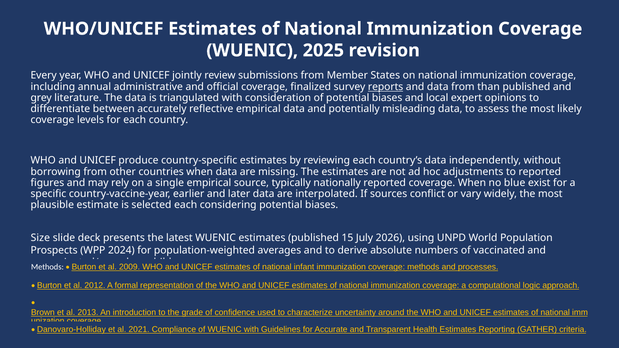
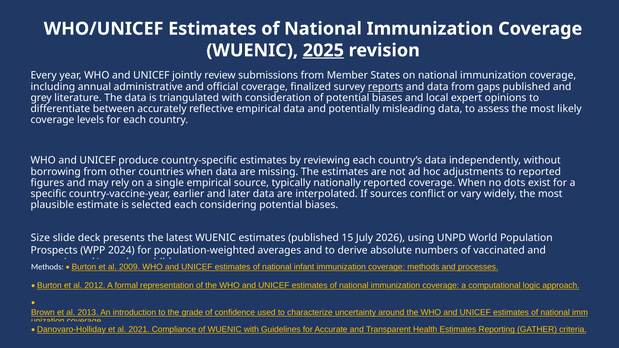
2025 underline: none -> present (323, 50)
than: than -> gaps (489, 87)
blue: blue -> dots (515, 183)
